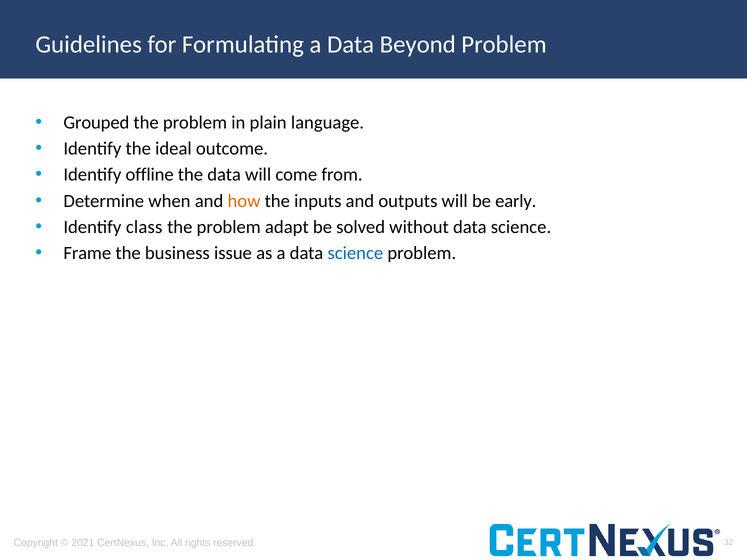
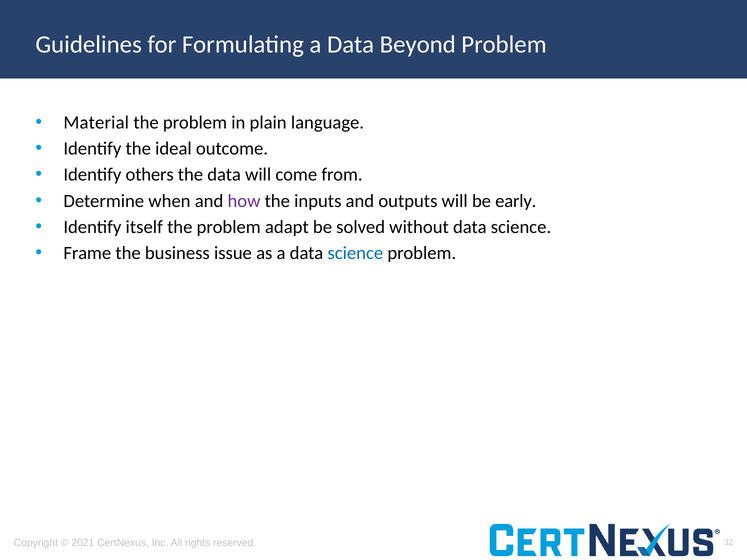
Grouped: Grouped -> Material (96, 123)
offline: offline -> others (150, 175)
how colour: orange -> purple (244, 201)
class: class -> itself (144, 227)
